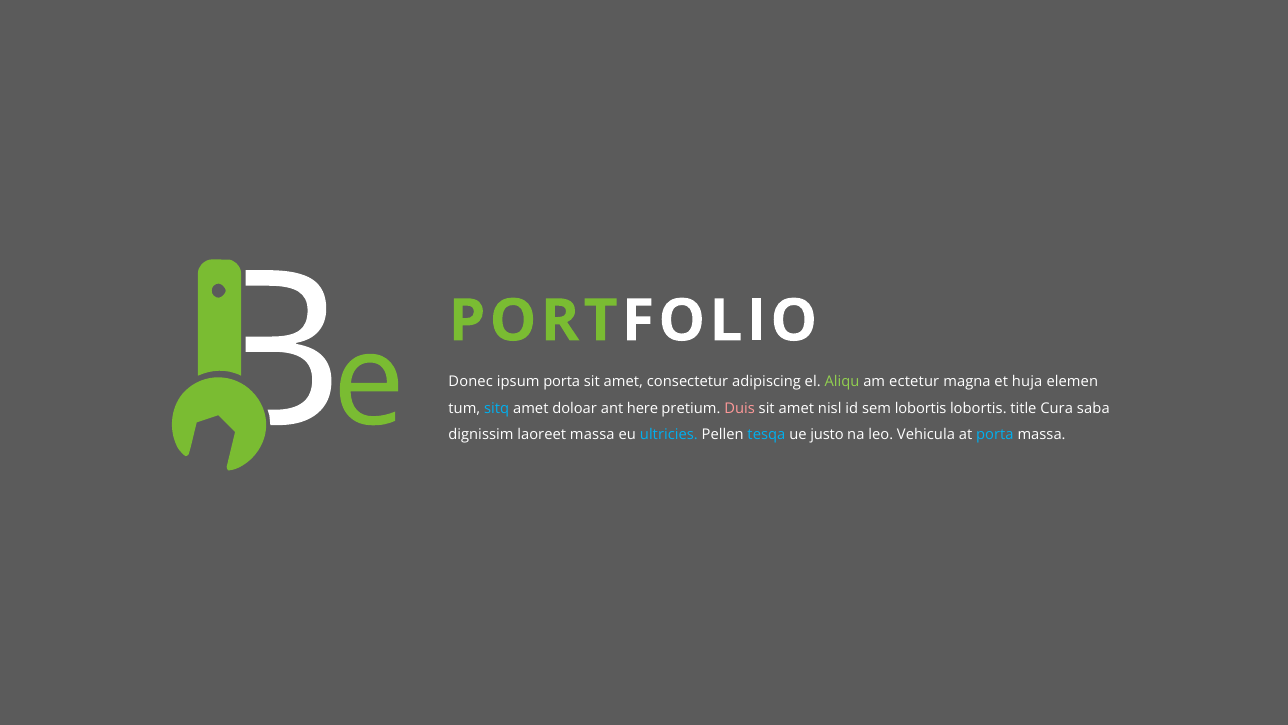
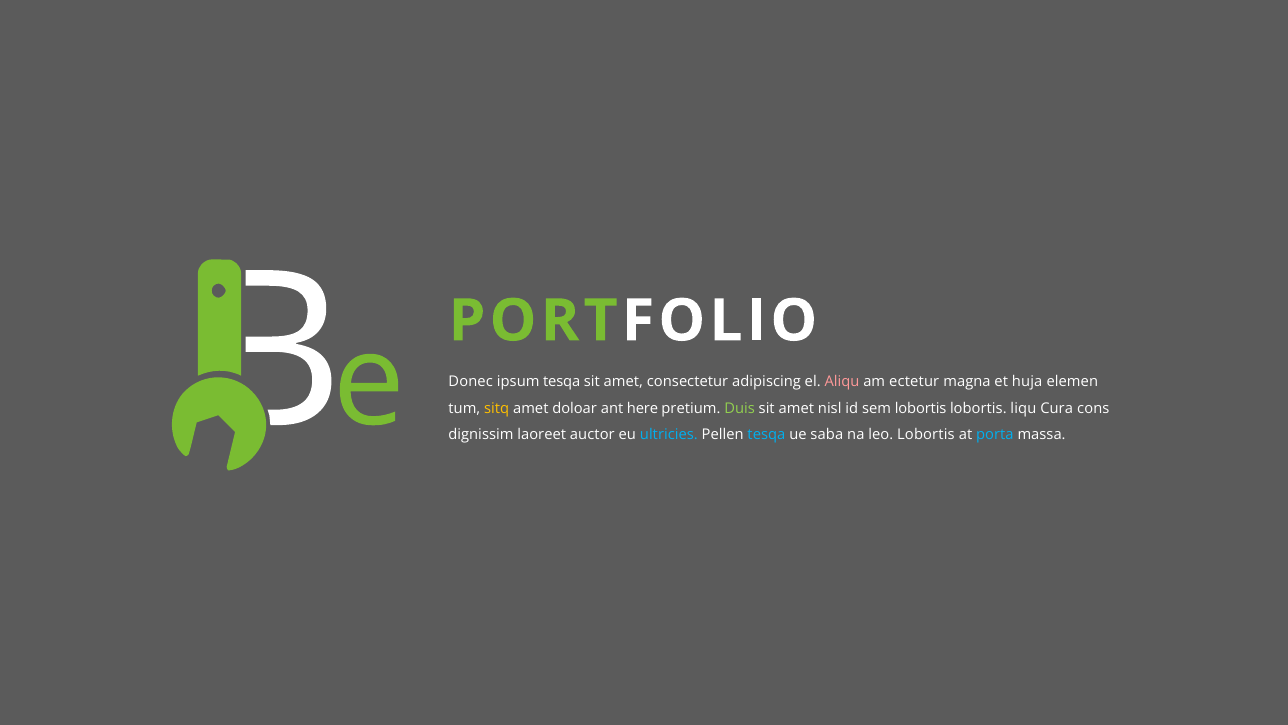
ipsum porta: porta -> tesqa (562, 381)
Aliqu colour: light green -> pink (842, 381)
sitq colour: light blue -> yellow (497, 408)
Duis colour: pink -> light green (740, 408)
title: title -> liqu (1023, 408)
saba: saba -> cons (1093, 408)
laoreet massa: massa -> auctor (592, 434)
justo: justo -> saba (827, 434)
leo Vehicula: Vehicula -> Lobortis (926, 434)
